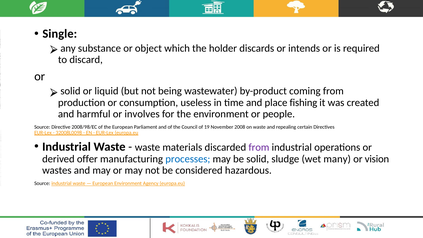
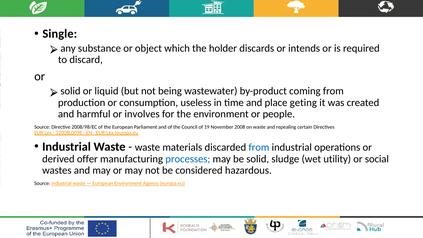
fishing: fishing -> geting (303, 103)
from colour: purple -> blue (259, 147)
many: many -> utility (337, 159)
vision: vision -> social (377, 159)
